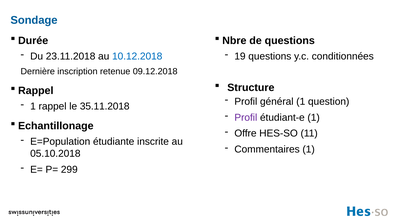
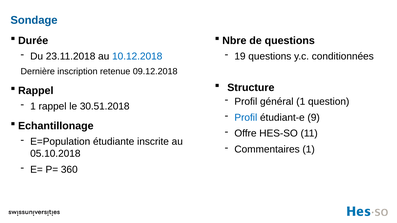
35.11.2018: 35.11.2018 -> 30.51.2018 (105, 106)
Profil colour: purple -> blue (246, 118)
étudiant-e 1: 1 -> 9 (314, 118)
299: 299 -> 360 (69, 170)
